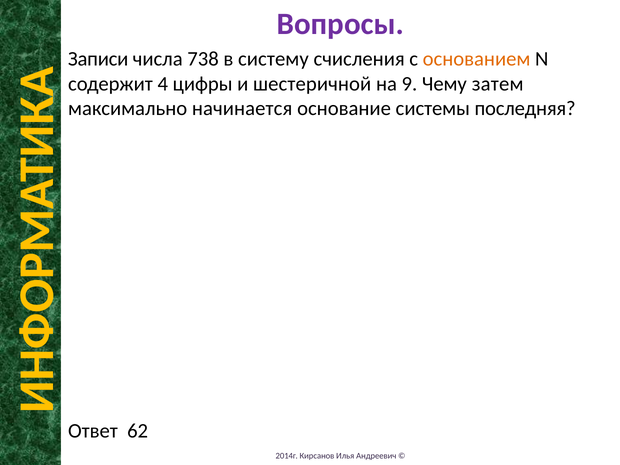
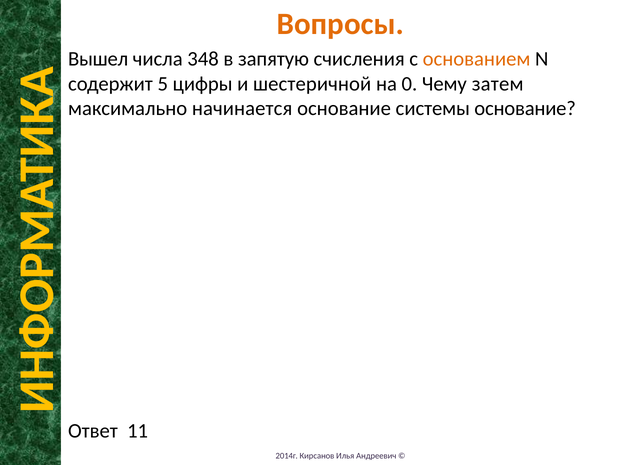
Вопросы colour: purple -> orange (340, 24)
Записи: Записи -> Вышел (98, 59)
738: 738 -> 348 (203, 59)
систему: систему -> запятую (274, 59)
4: 4 -> 5 (163, 84)
9: 9 -> 0 (409, 84)
системы последняя: последняя -> основание (525, 109)
62: 62 -> 11 (138, 431)
